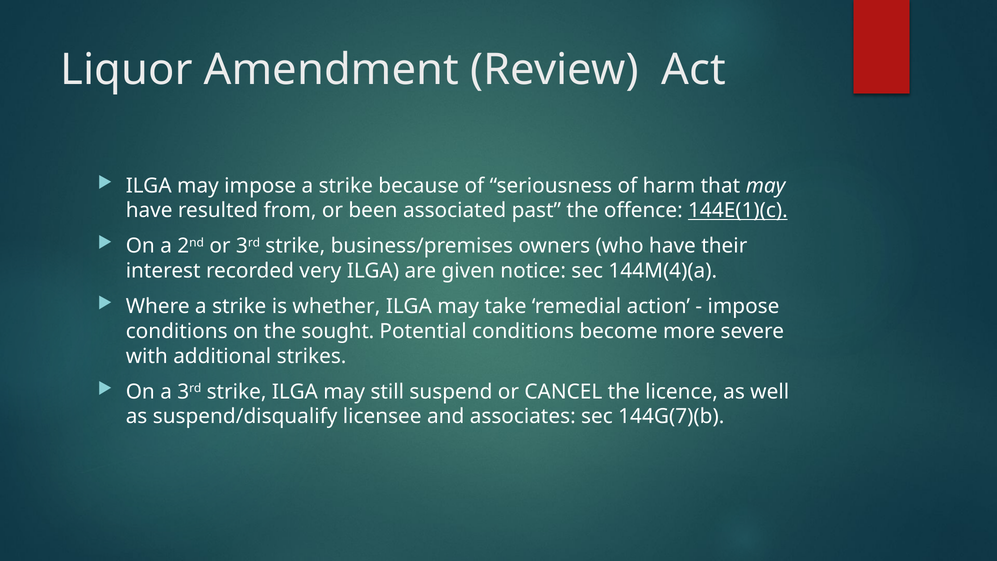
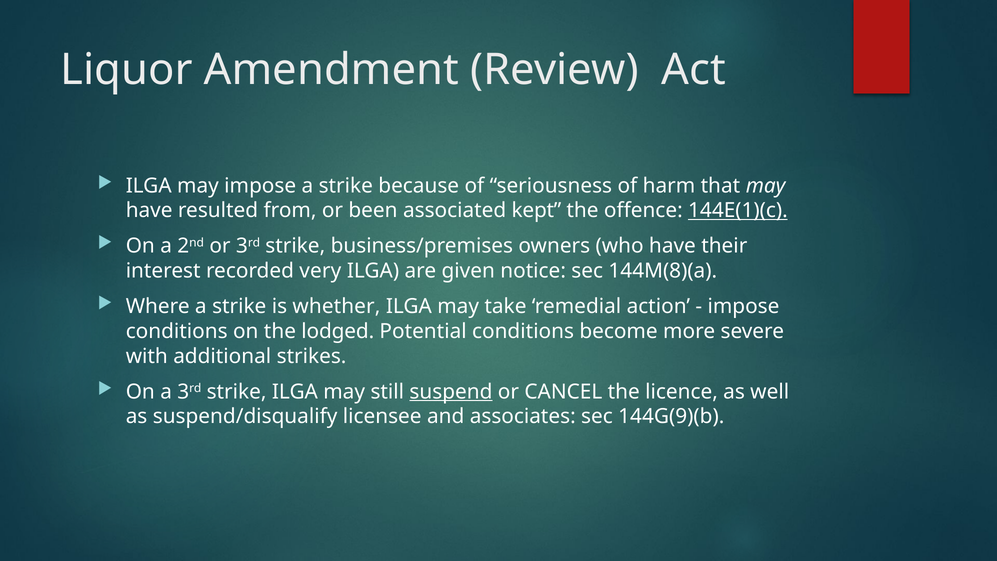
past: past -> kept (536, 211)
144M(4)(a: 144M(4)(a -> 144M(8)(a (663, 271)
sought: sought -> lodged (338, 331)
suspend underline: none -> present (451, 392)
144G(7)(b: 144G(7)(b -> 144G(9)(b (671, 416)
